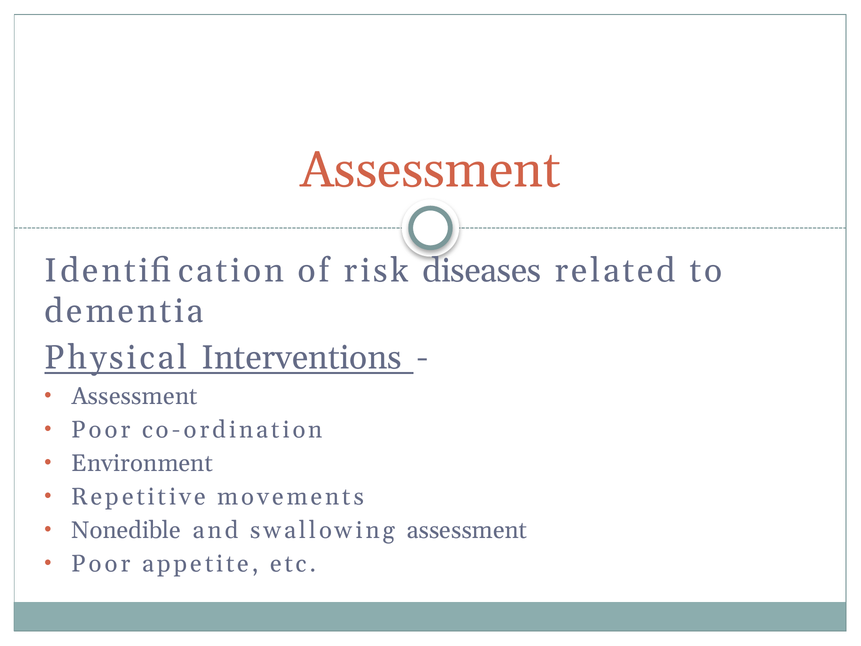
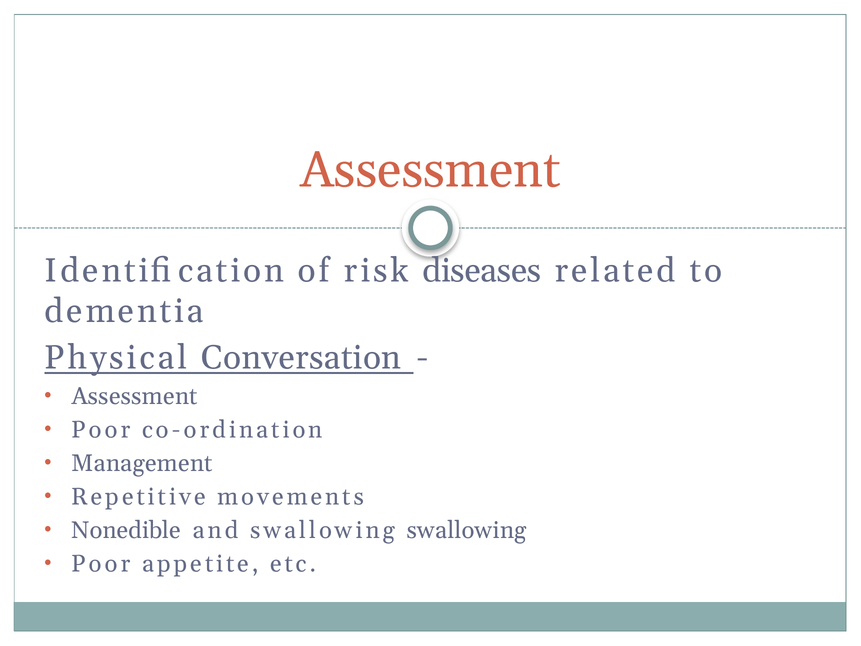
Interventions: Interventions -> Conversation (301, 358)
Environment: Environment -> Management (142, 463)
swallowing assessment: assessment -> swallowing (467, 530)
